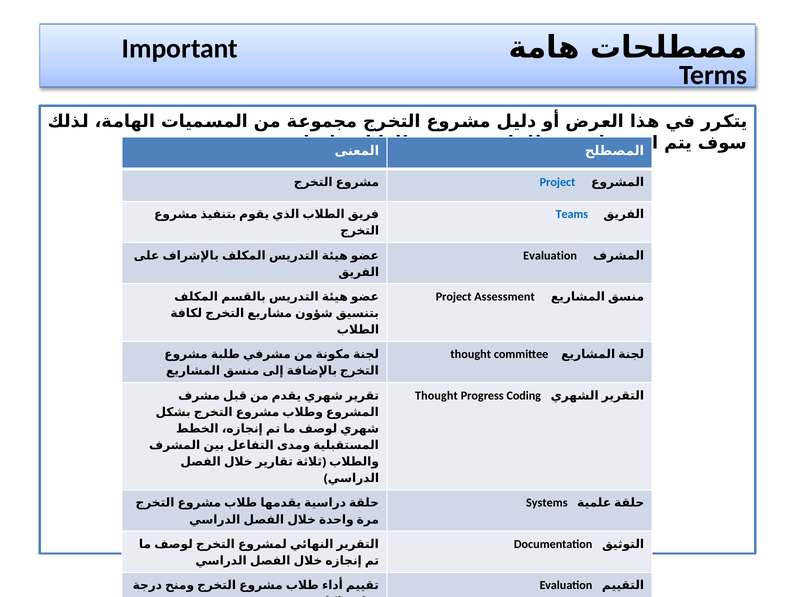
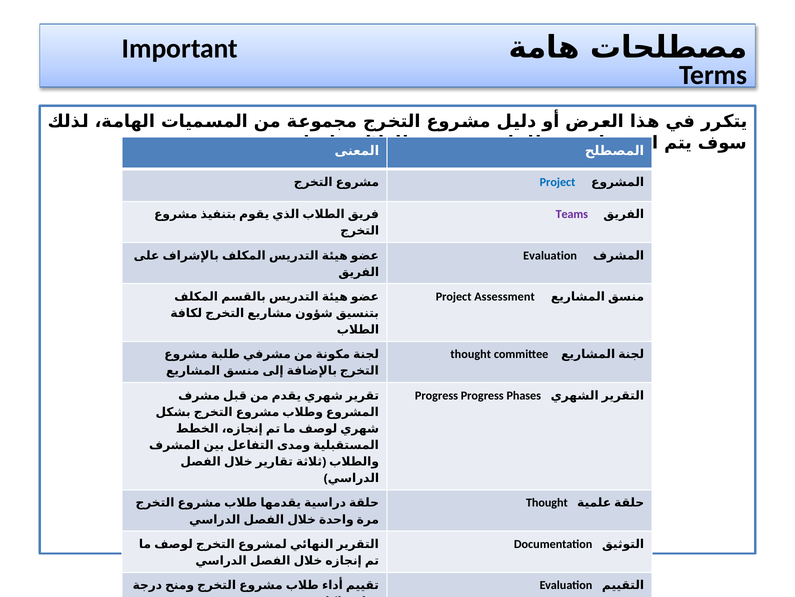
Teams colour: blue -> purple (572, 214)
Thought: Thought -> Progress (437, 395)
Coding: Coding -> Phases (524, 395)
Systems: Systems -> Thought (547, 502)
